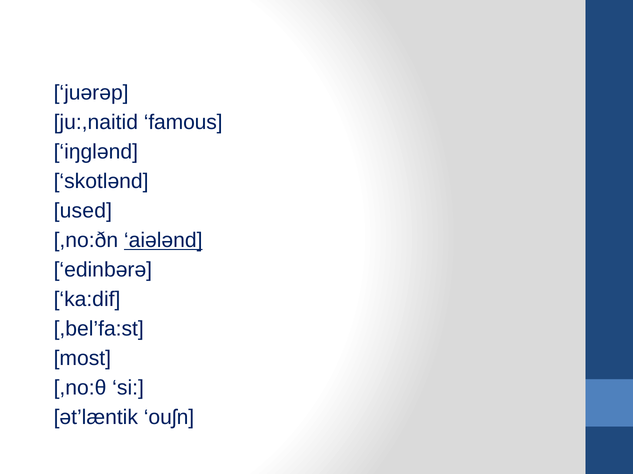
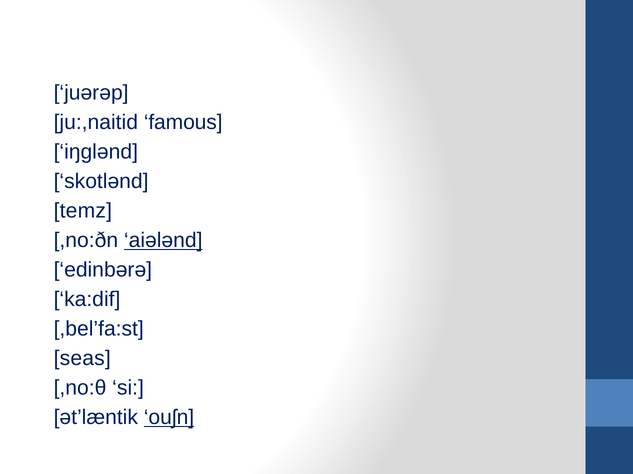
used: used -> temz (83, 211)
most: most -> seas (82, 359)
ouʃn underline: none -> present (169, 418)
